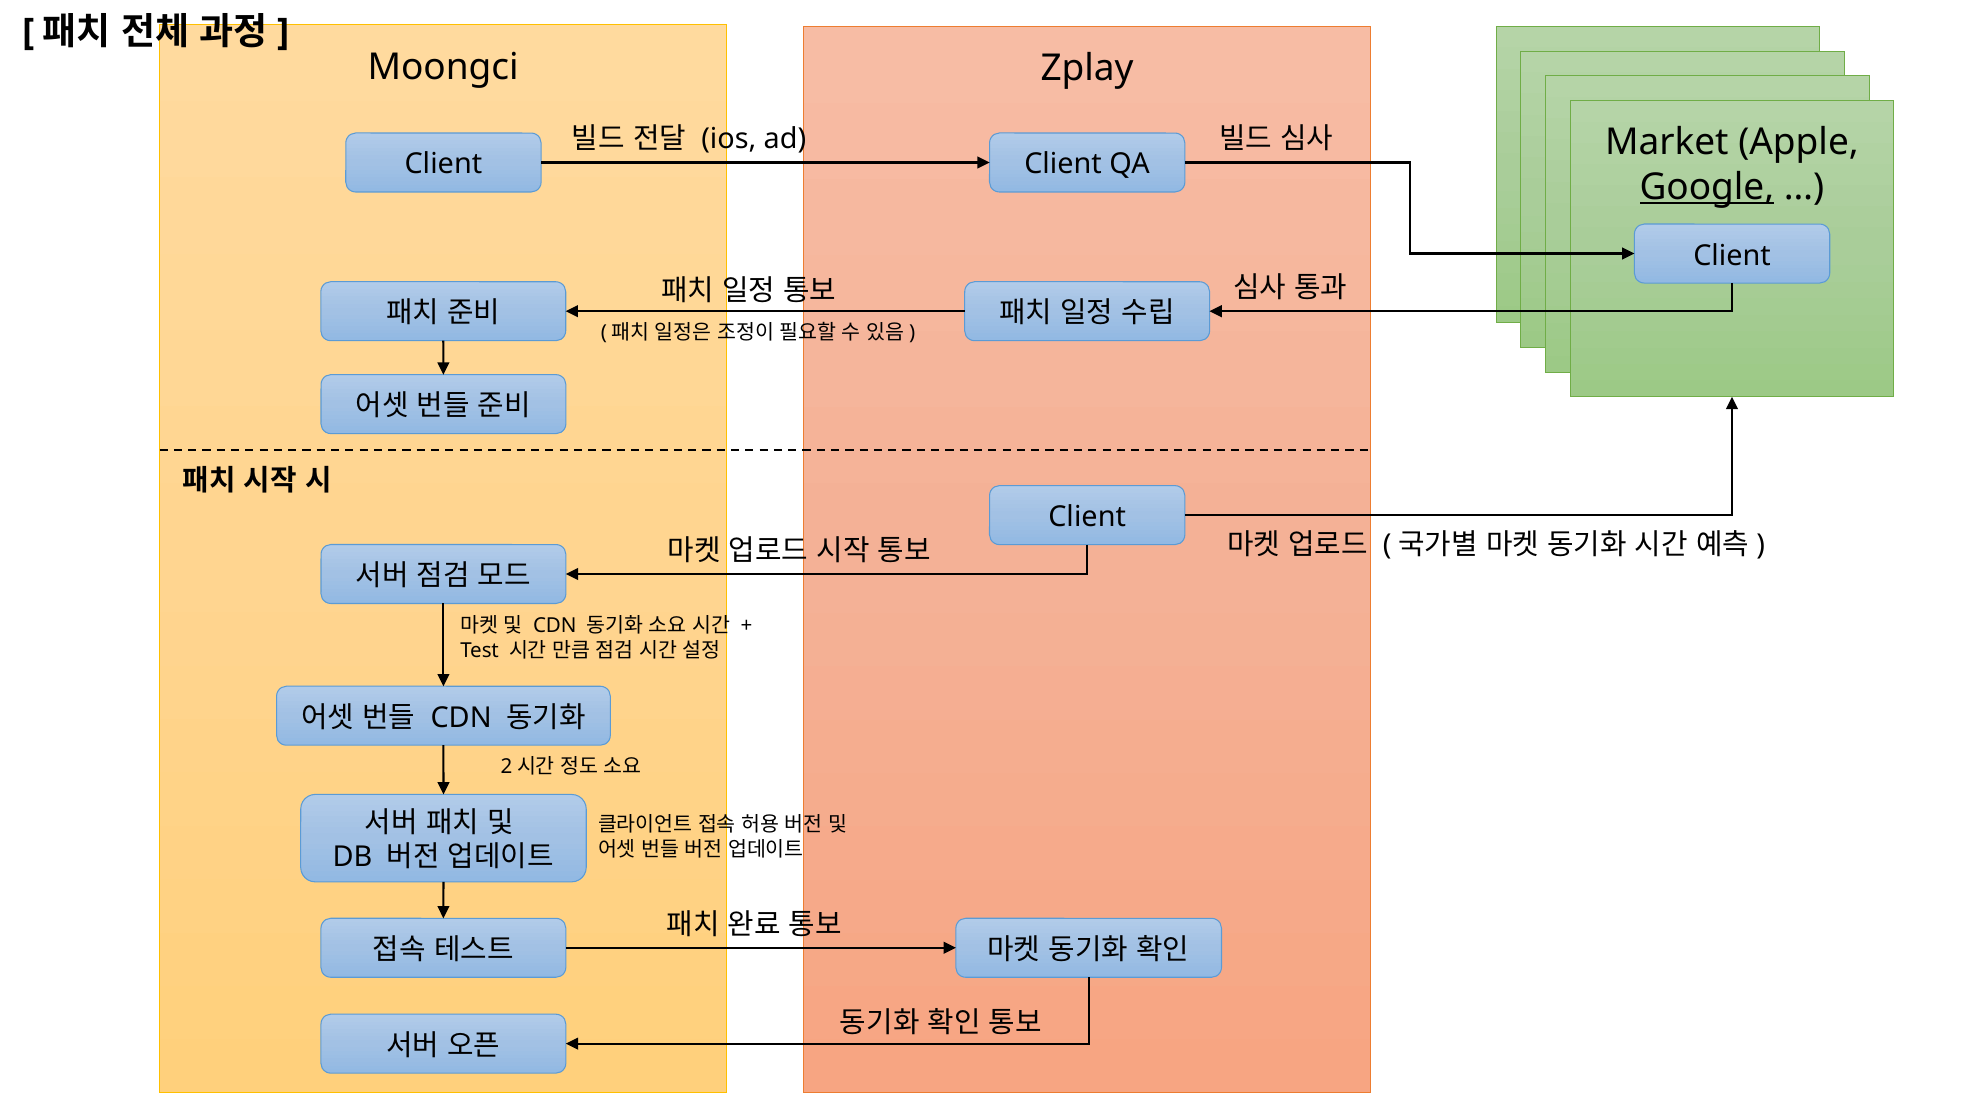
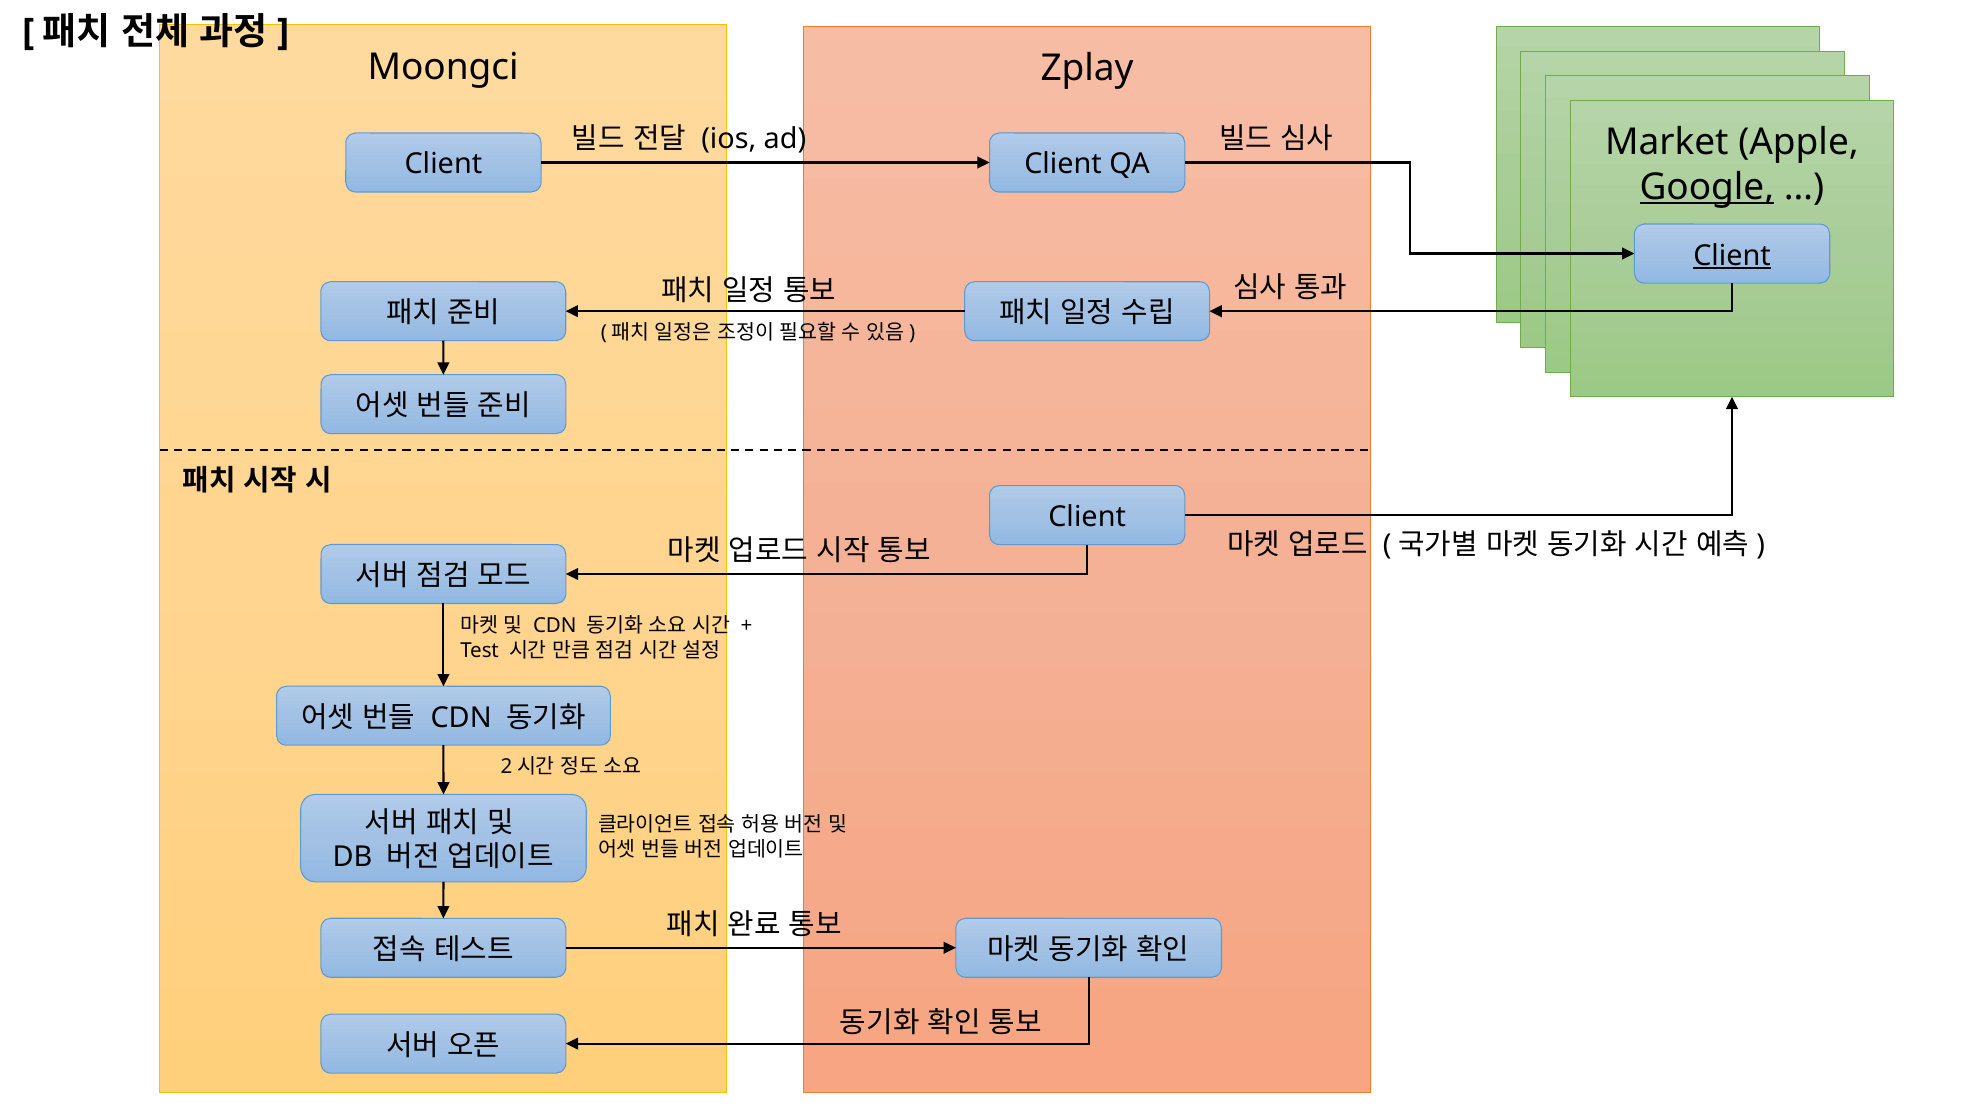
Client underline: none -> present (1732, 255)
